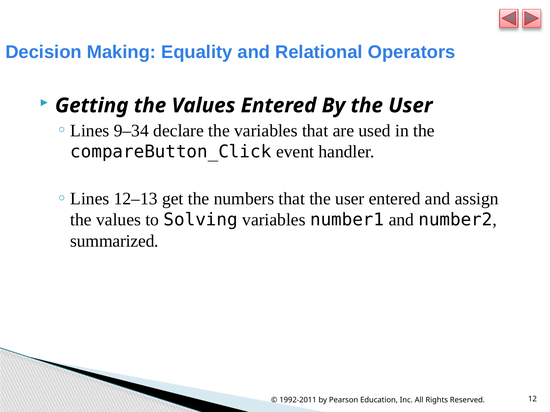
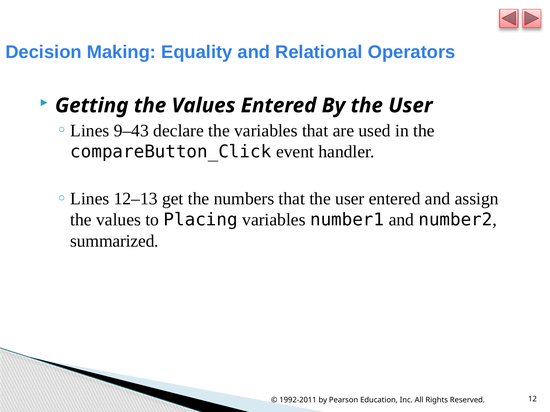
9–34: 9–34 -> 9–43 (131, 131)
Solving: Solving -> Placing (201, 220)
